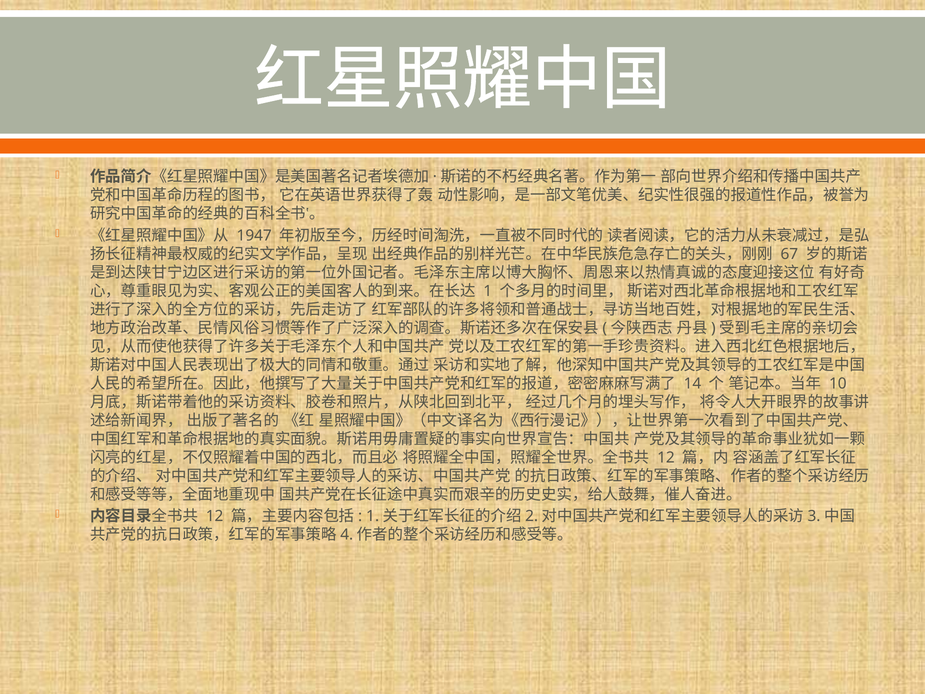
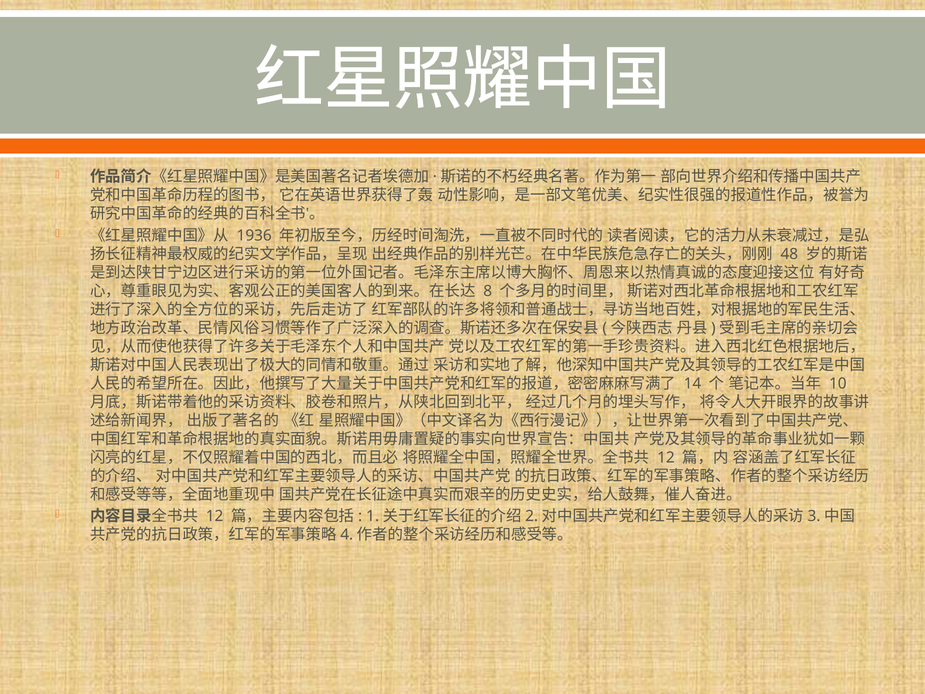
1947: 1947 -> 1936 (254, 235)
67: 67 -> 48 (789, 254)
1: 1 -> 8 (488, 291)
